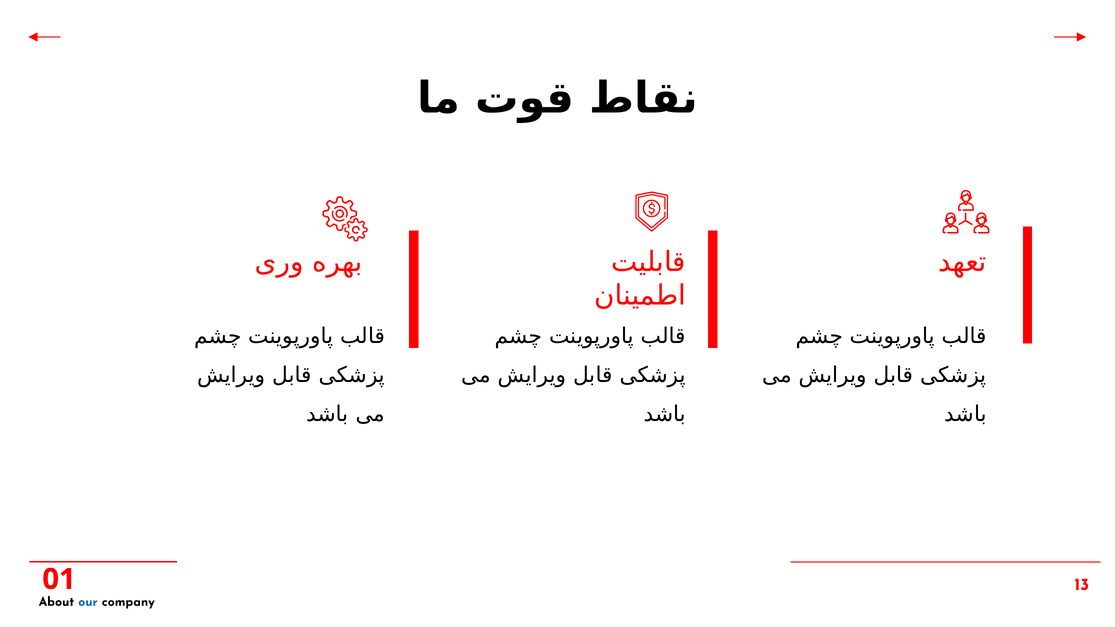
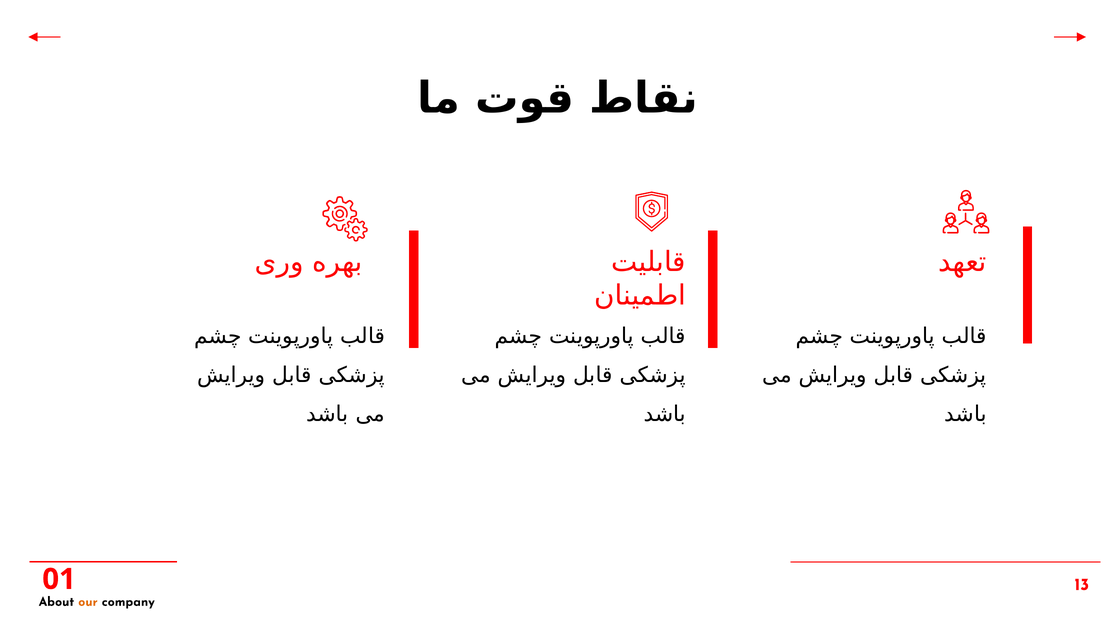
our colour: blue -> orange (88, 602)
